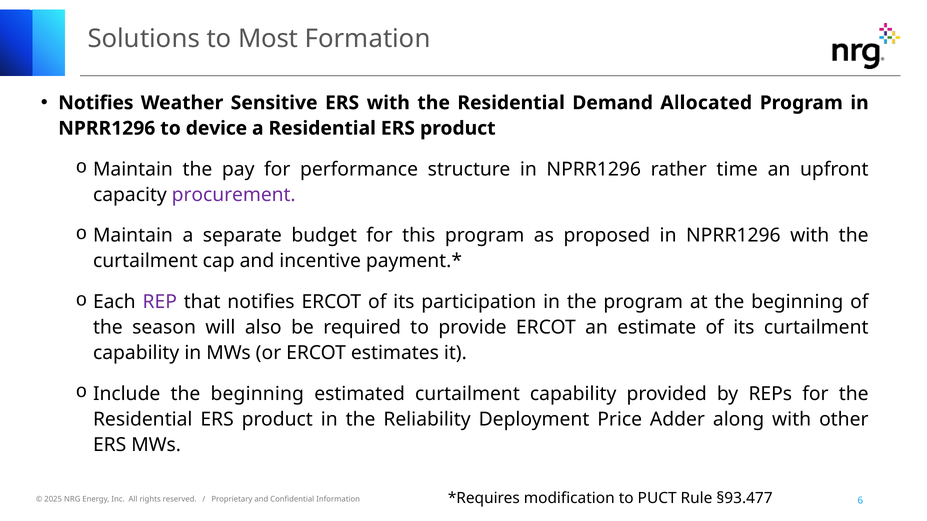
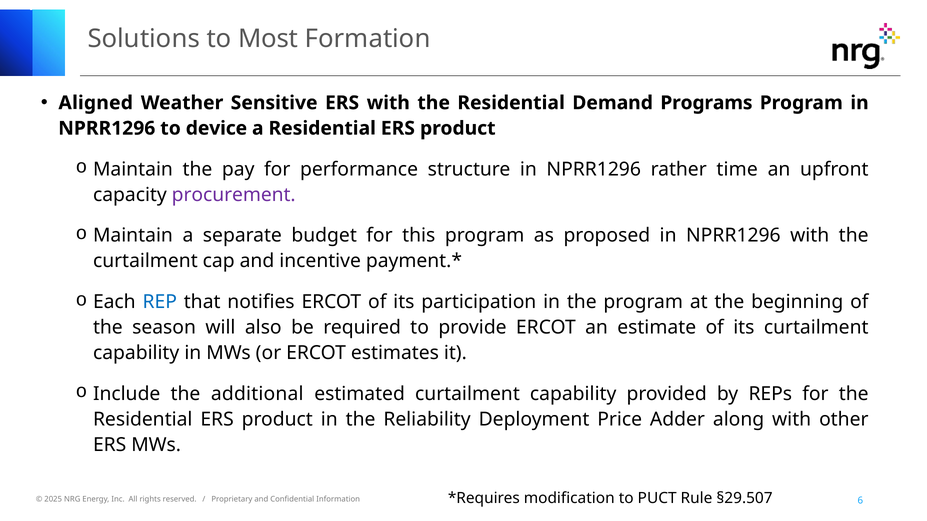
Notifies: Notifies -> Aligned (96, 103)
Allocated: Allocated -> Programs (706, 103)
REP colour: purple -> blue (160, 302)
Include the beginning: beginning -> additional (257, 394)
§93.477: §93.477 -> §29.507 (745, 499)
